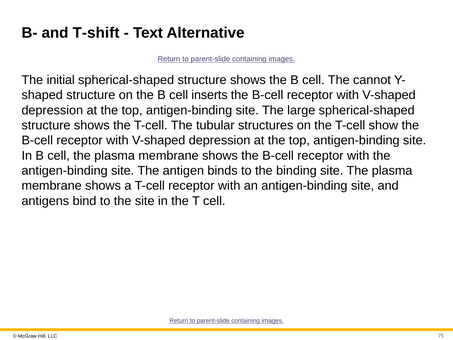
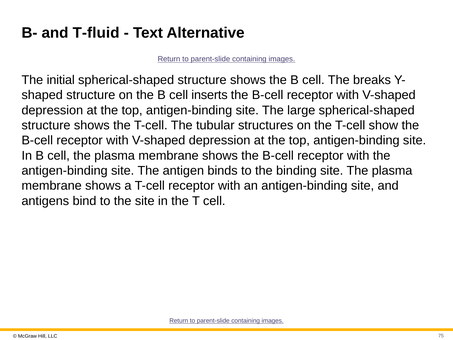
T-shift: T-shift -> T-fluid (96, 33)
cannot: cannot -> breaks (372, 80)
